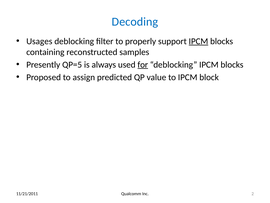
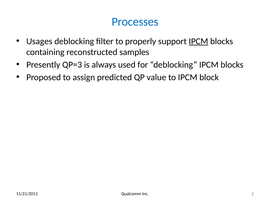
Decoding: Decoding -> Processes (135, 22)
QP=5: QP=5 -> QP=3 (72, 65)
for underline: present -> none (143, 65)
